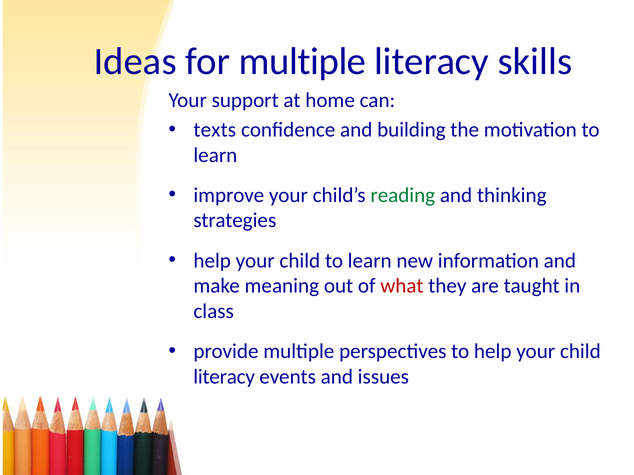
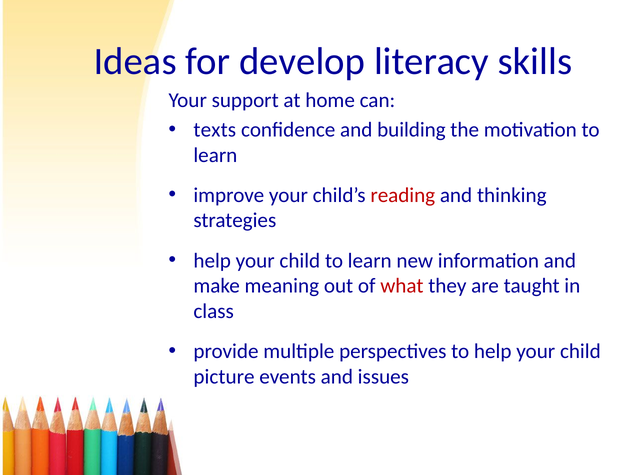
for multiple: multiple -> develop (302, 61)
reading colour: green -> red (403, 195)
literacy: literacy -> picture (224, 377)
